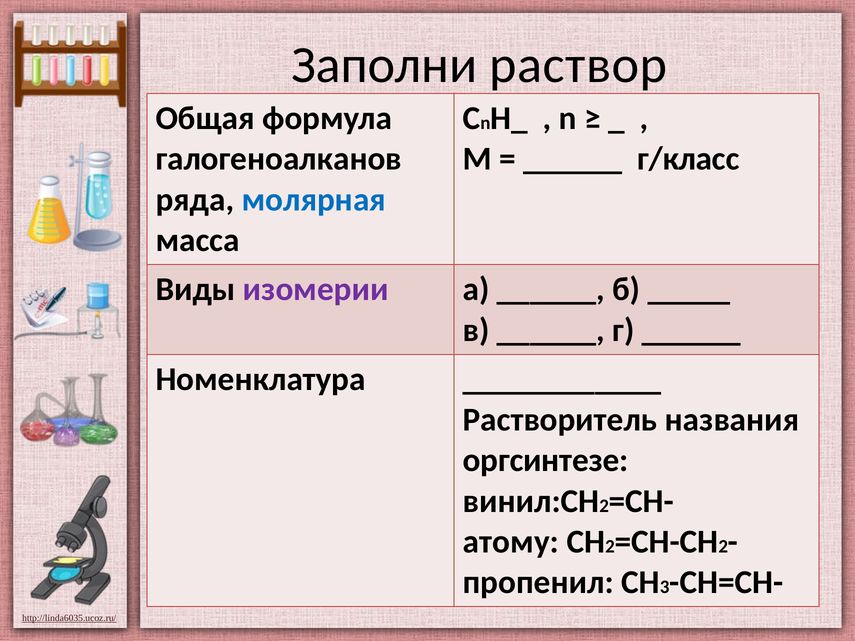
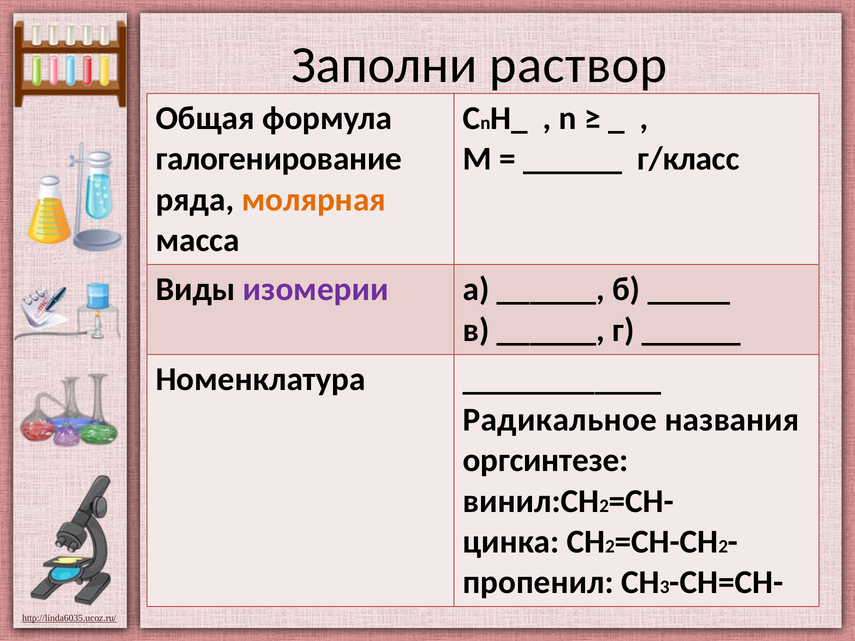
галогеноалканов: галогеноалканов -> галогенирование (279, 159)
молярная colour: blue -> orange (314, 200)
Растворитель: Растворитель -> Радикальное (560, 420)
атому: атому -> цинка (511, 542)
